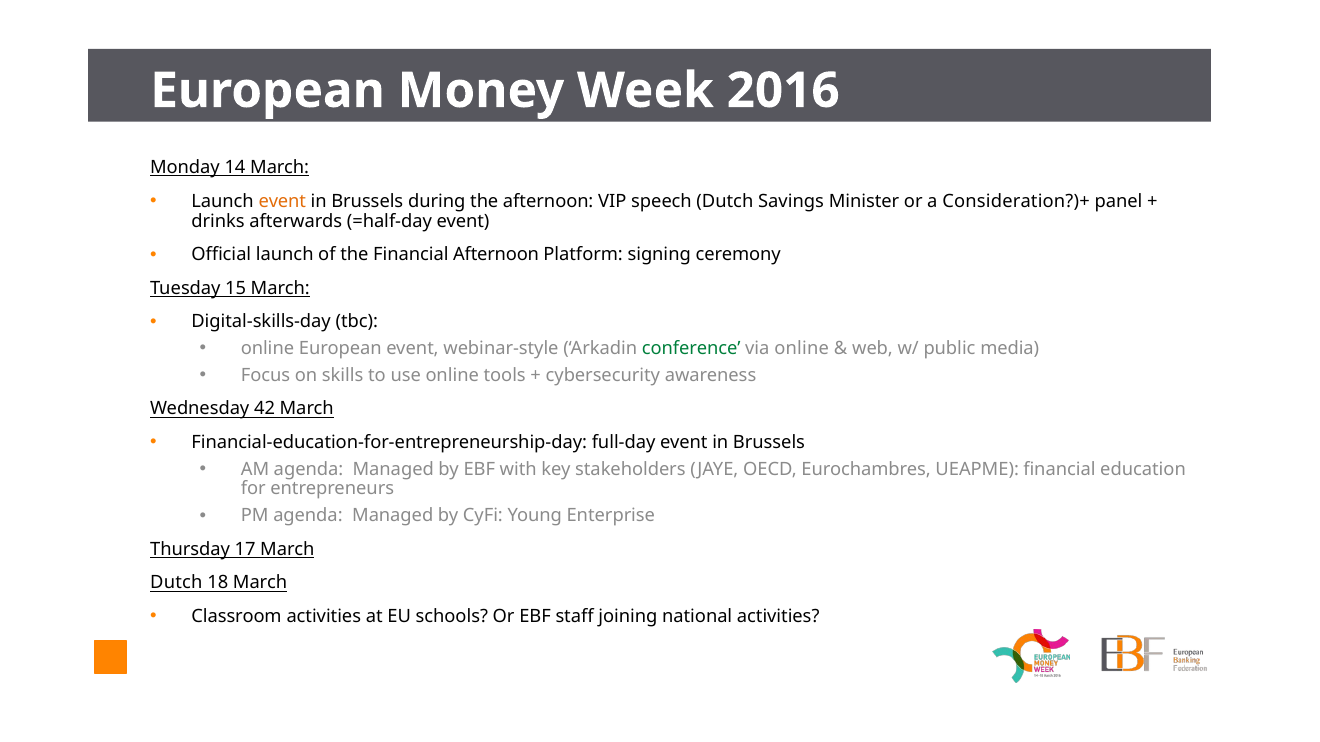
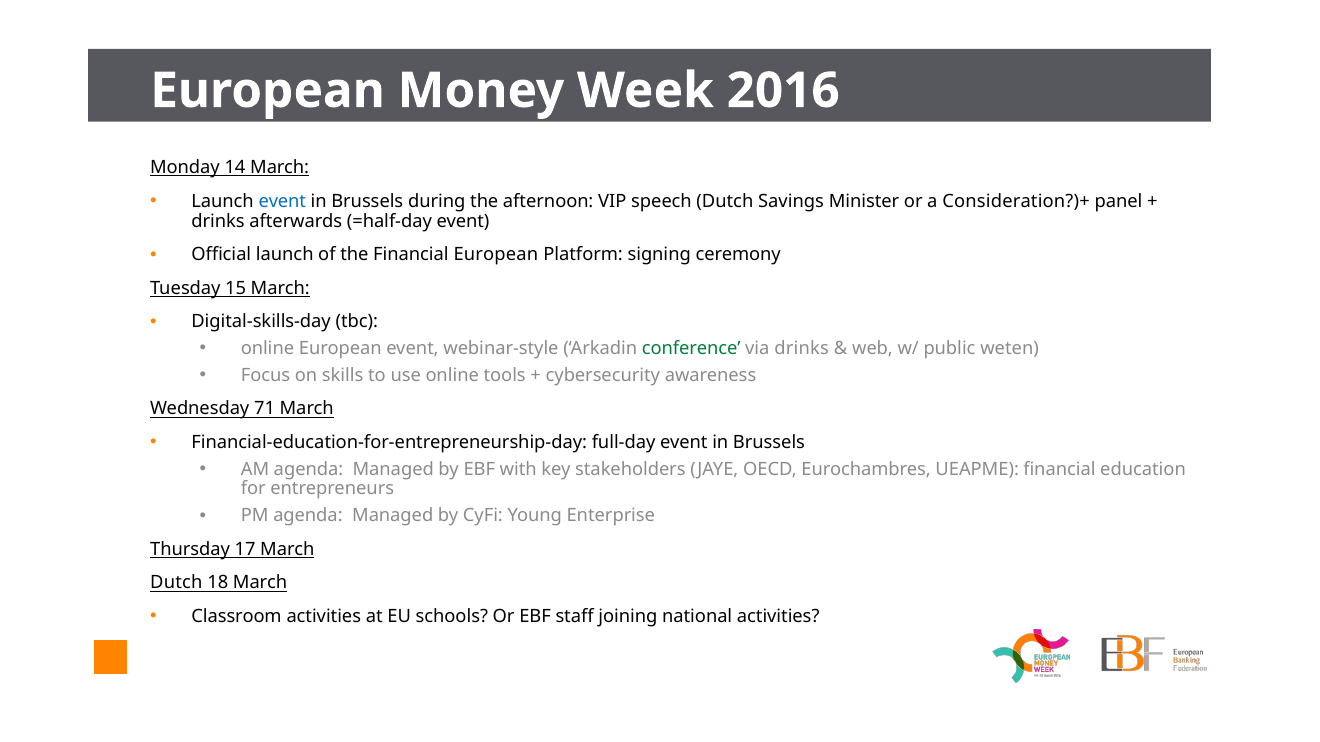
event colour: orange -> blue (282, 201)
Financial Afternoon: Afternoon -> European (496, 255)
via online: online -> drinks (802, 349)
media: media -> weten (1010, 349)
42: 42 -> 71 (265, 409)
